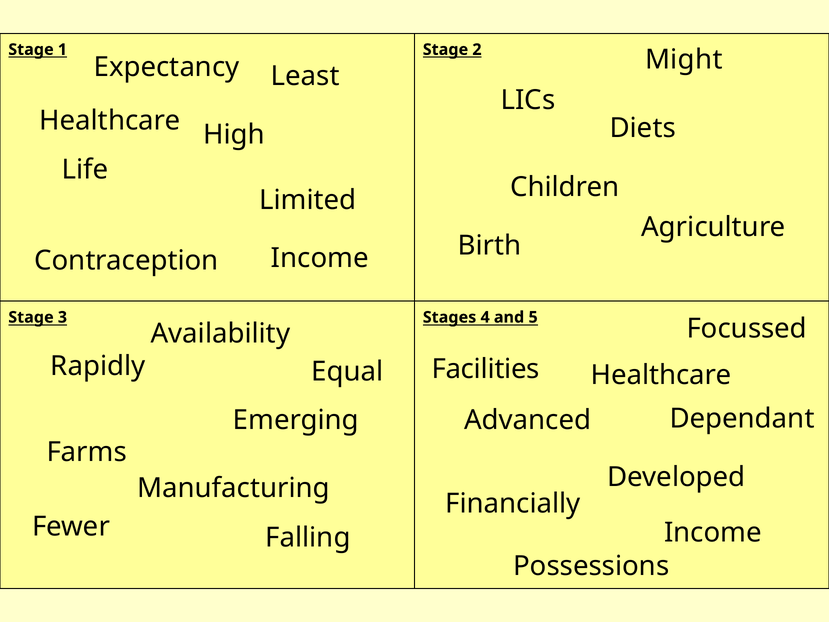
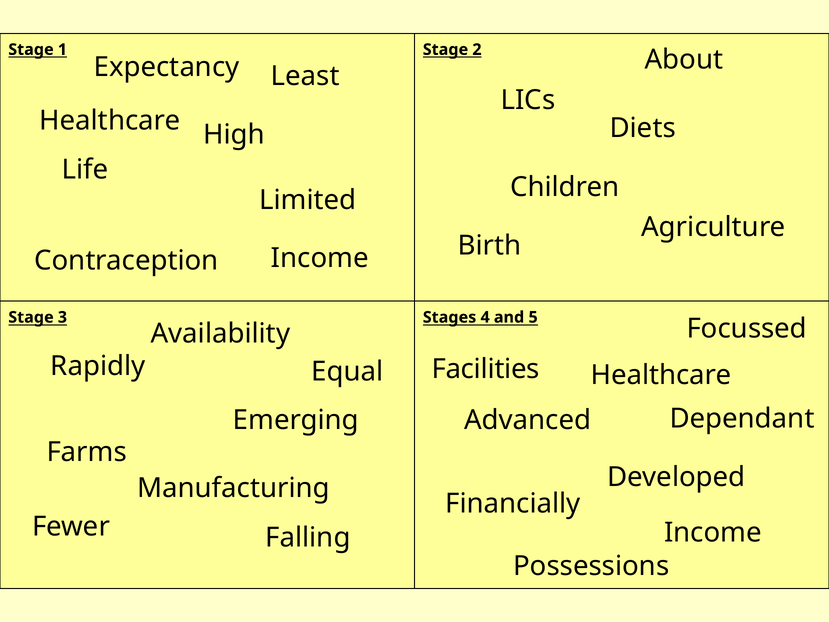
Might: Might -> About (684, 59)
